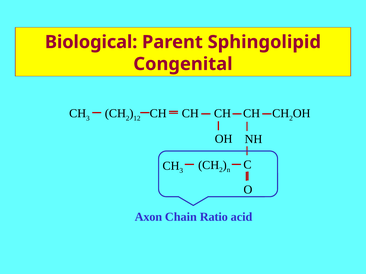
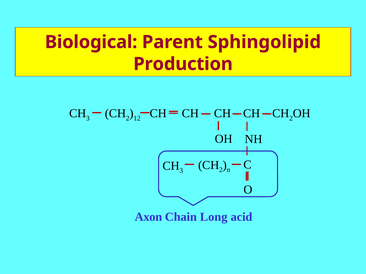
Congenital: Congenital -> Production (183, 64)
Ratio: Ratio -> Long (214, 217)
